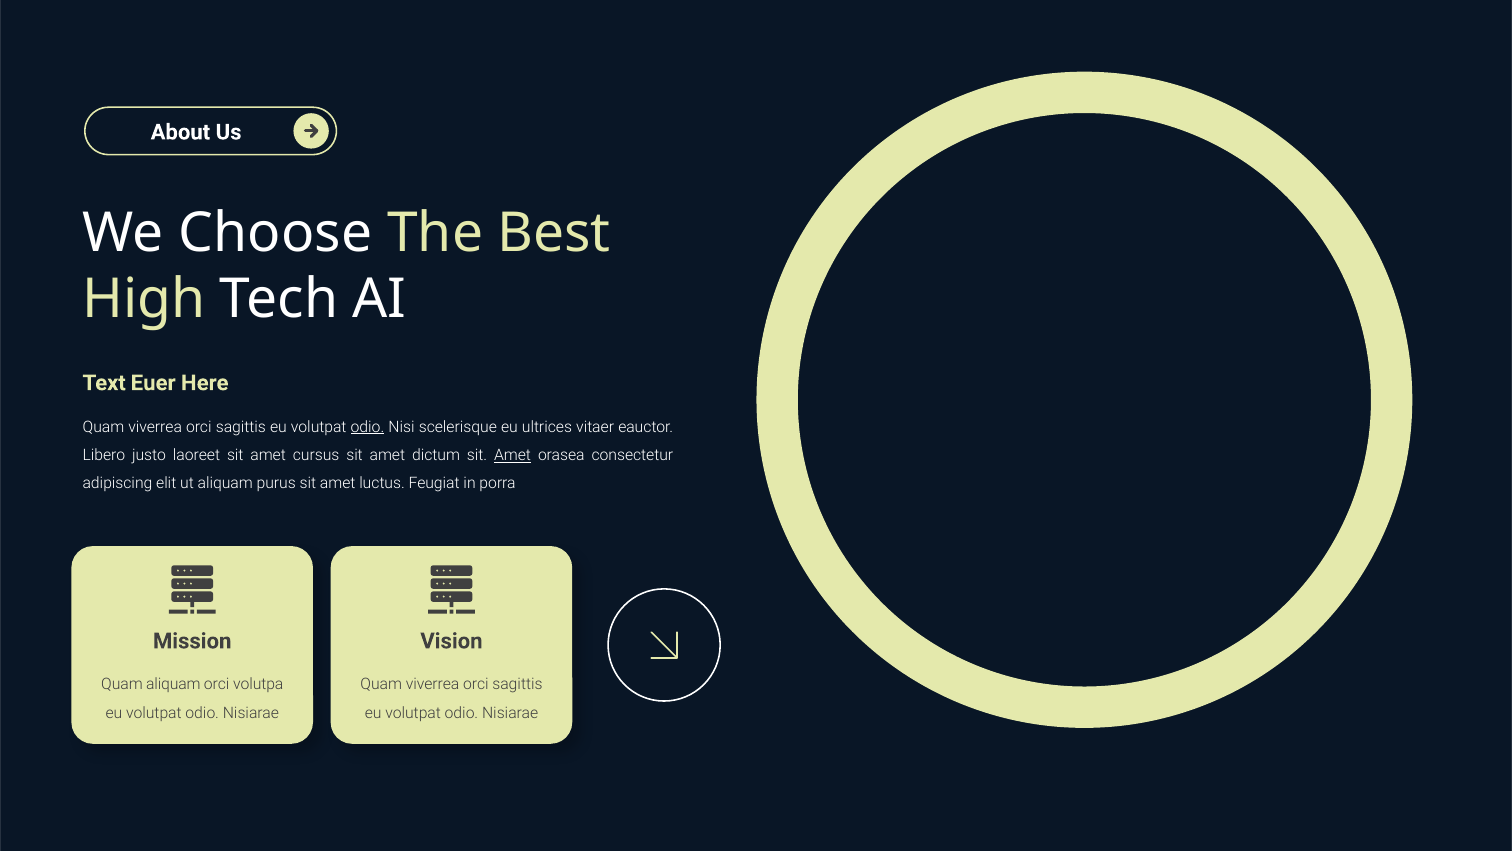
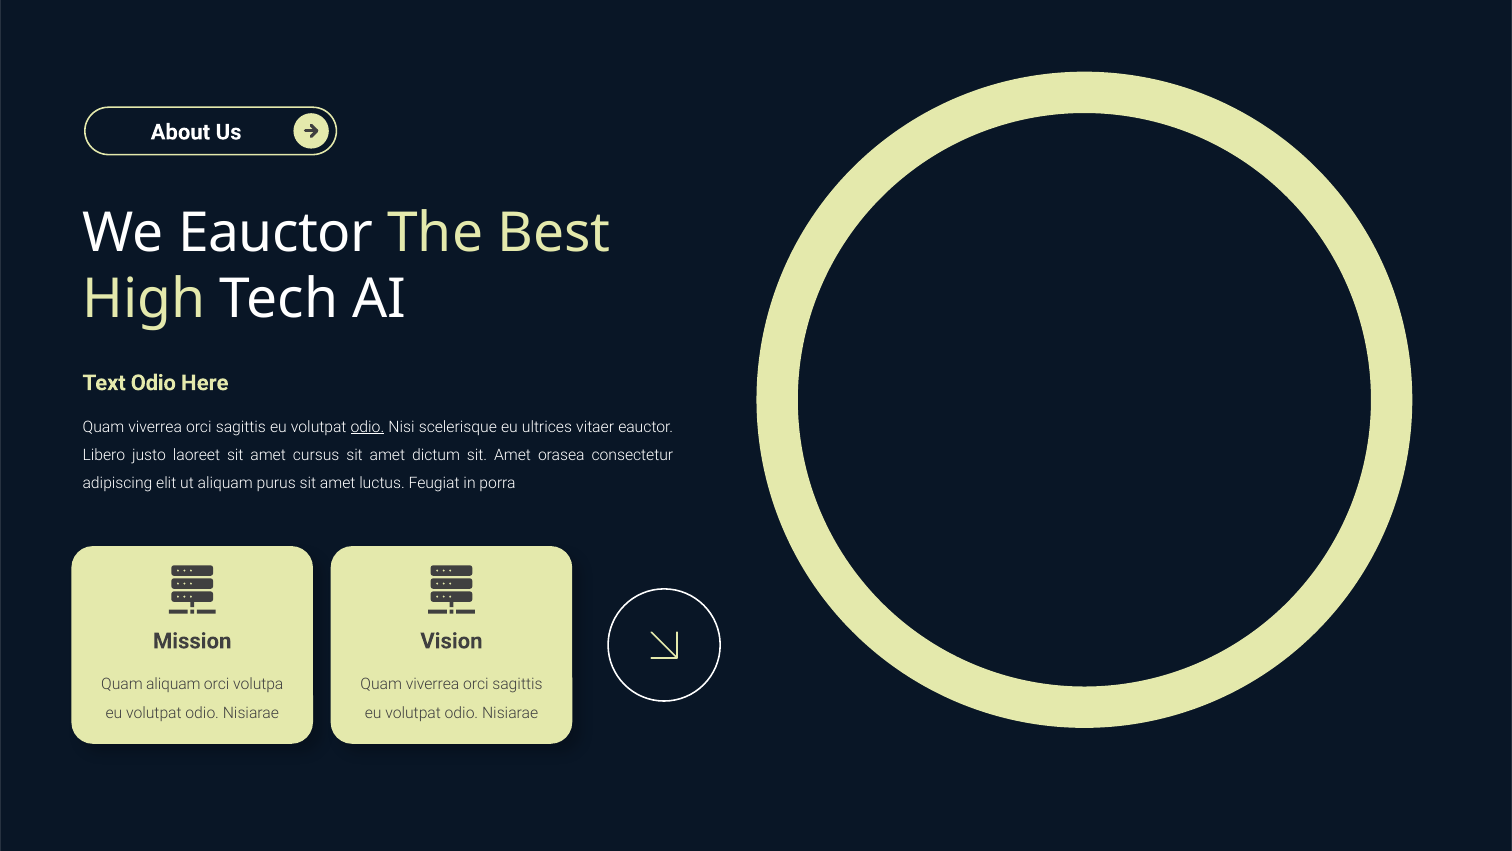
We Choose: Choose -> Eauctor (276, 233)
Text Euer: Euer -> Odio (153, 383)
Amet underline: present -> none (513, 455)
